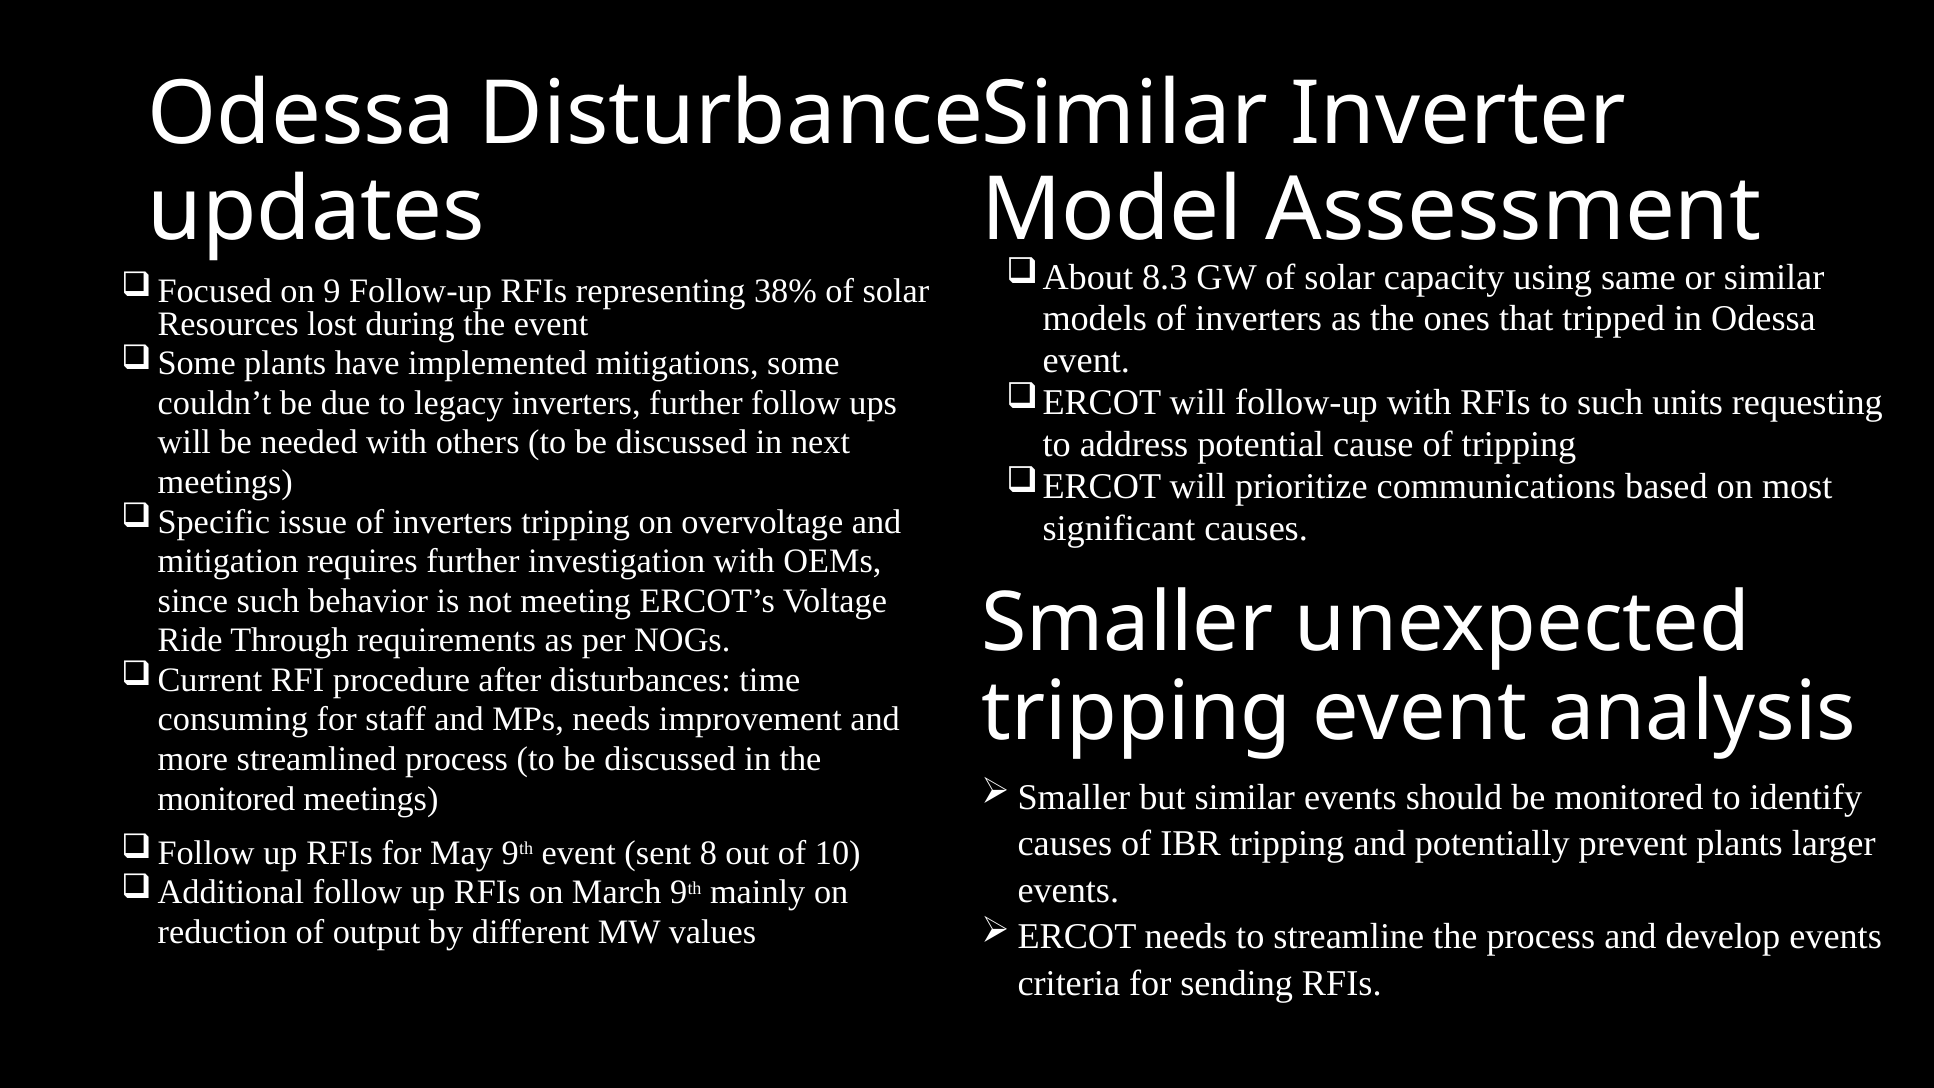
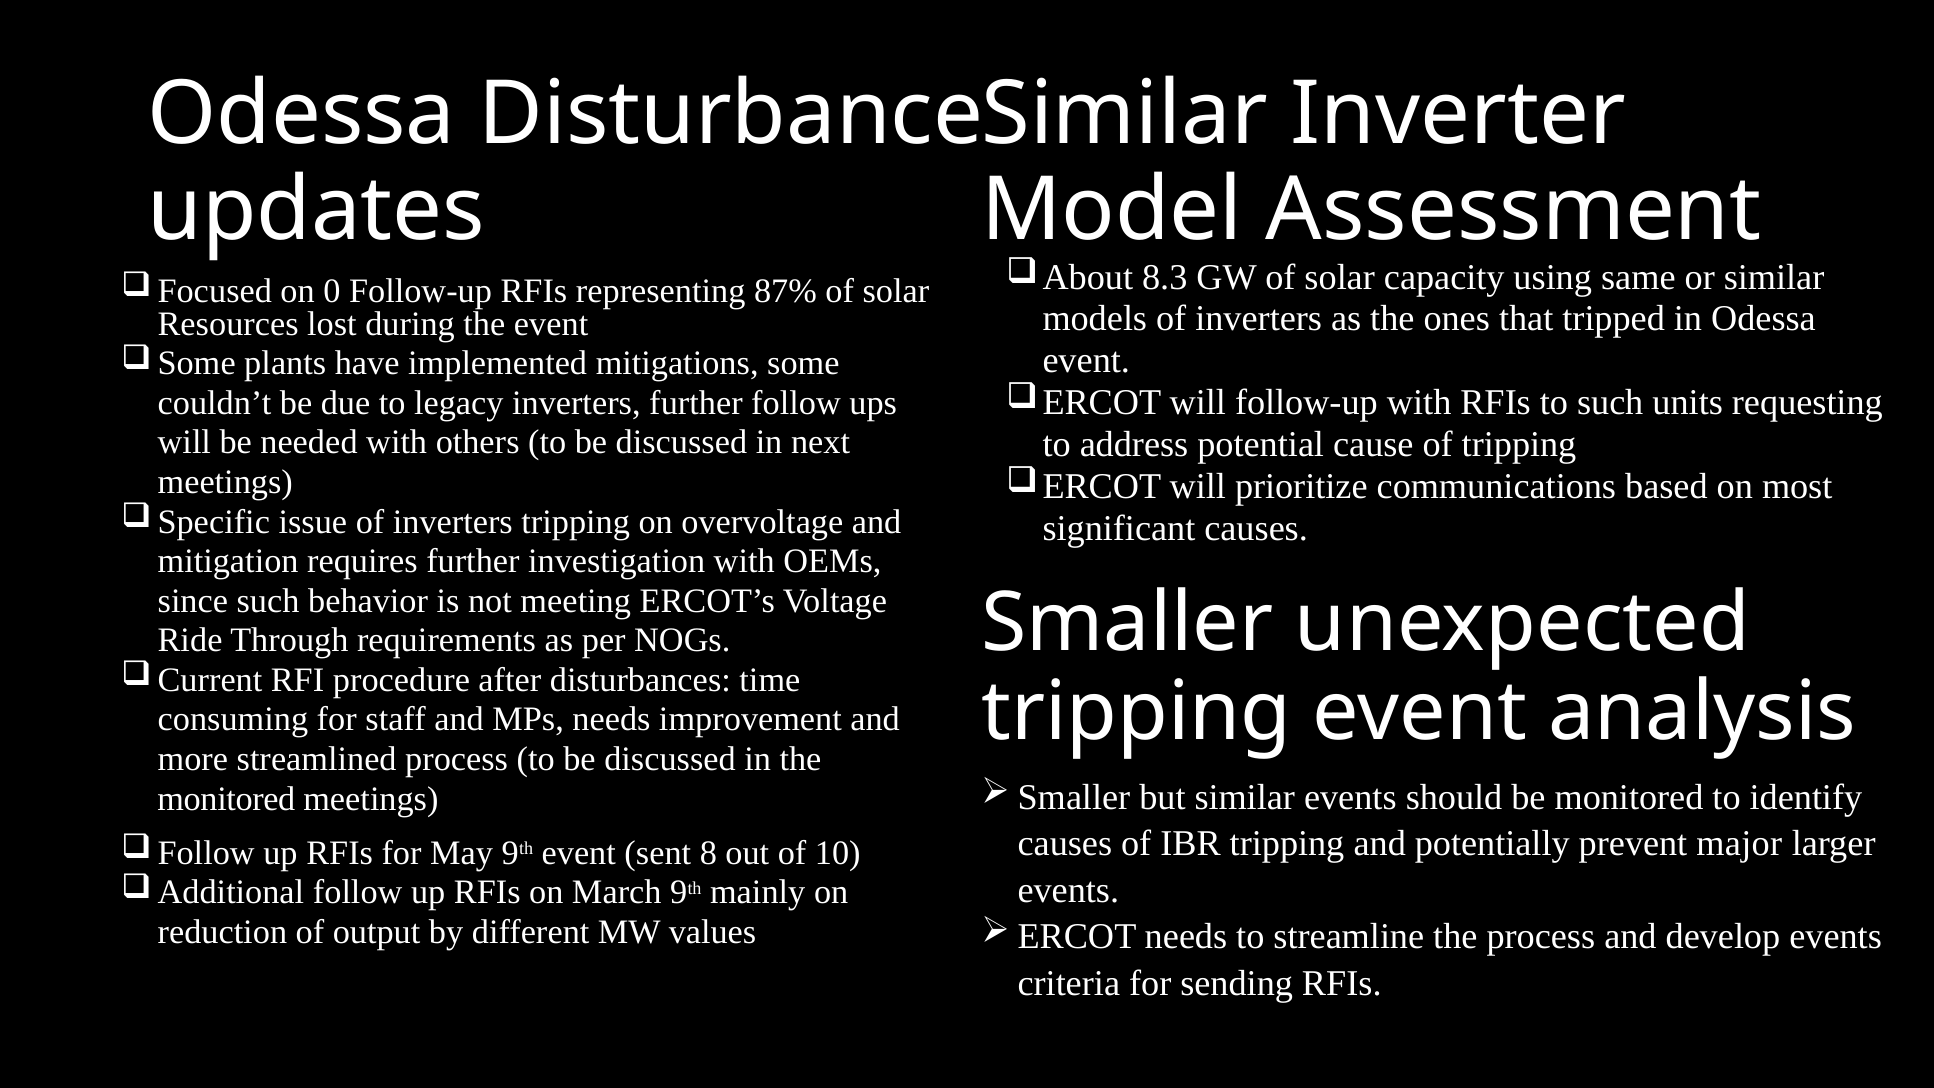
9: 9 -> 0 (332, 291)
38%: 38% -> 87% (785, 291)
prevent plants: plants -> major (1739, 844)
